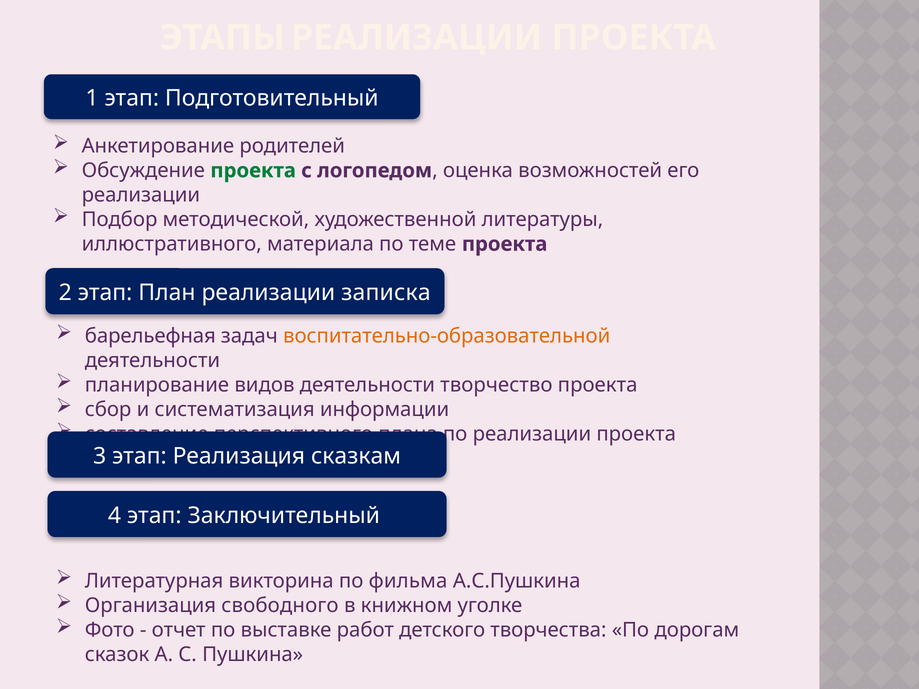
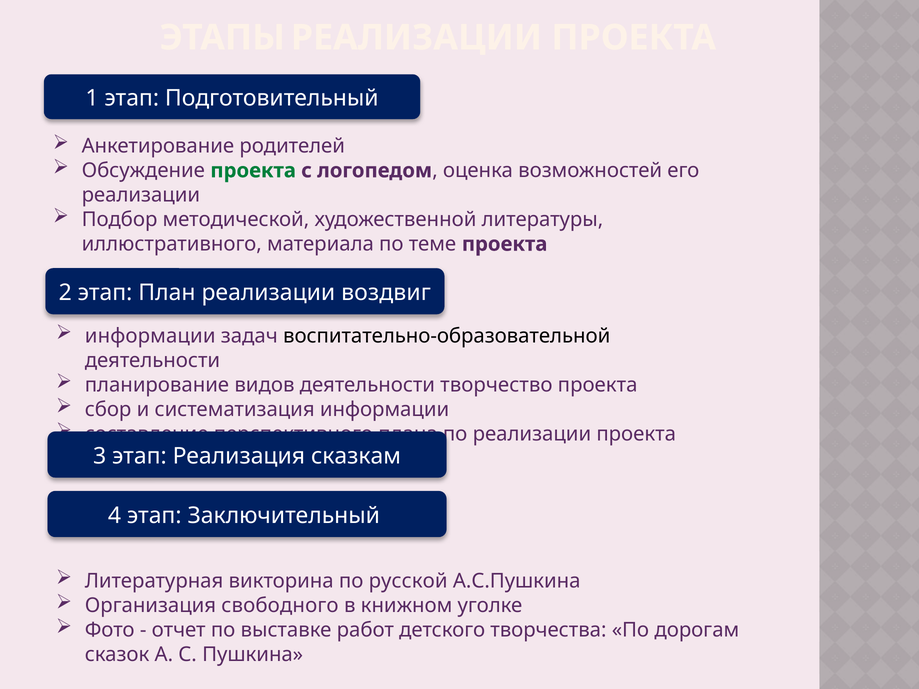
записка: записка -> воздвиг (386, 293)
барельефная: барельефная -> информации (150, 336)
воспитательно-образовательной colour: orange -> black (447, 336)
фильма: фильма -> русской (408, 581)
